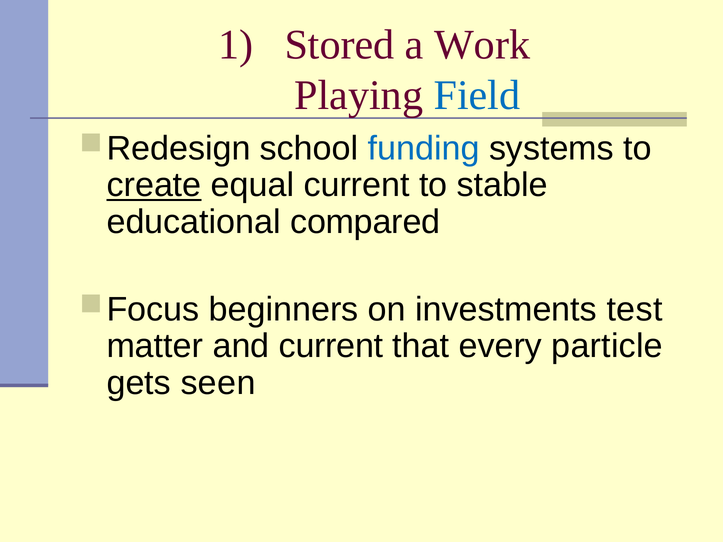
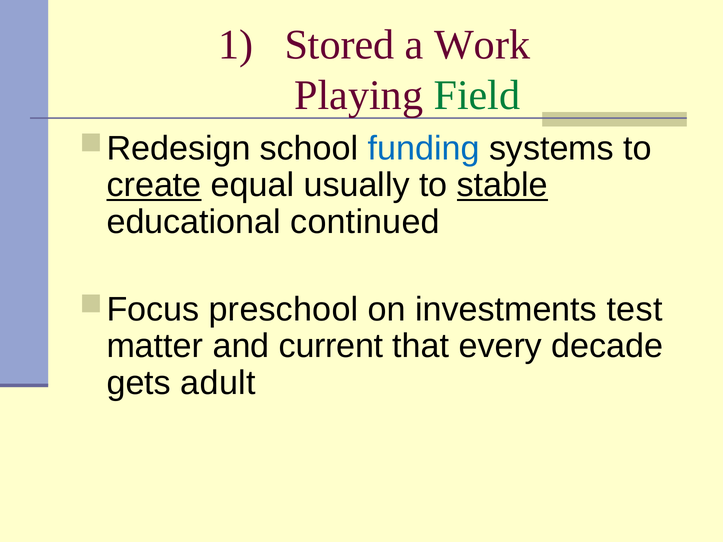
Field colour: blue -> green (477, 95)
equal current: current -> usually (357, 185)
stable underline: none -> present (502, 185)
compared: compared -> continued (365, 222)
beginners: beginners -> preschool (284, 309)
particle: particle -> decade (607, 346)
seen: seen -> adult (218, 383)
